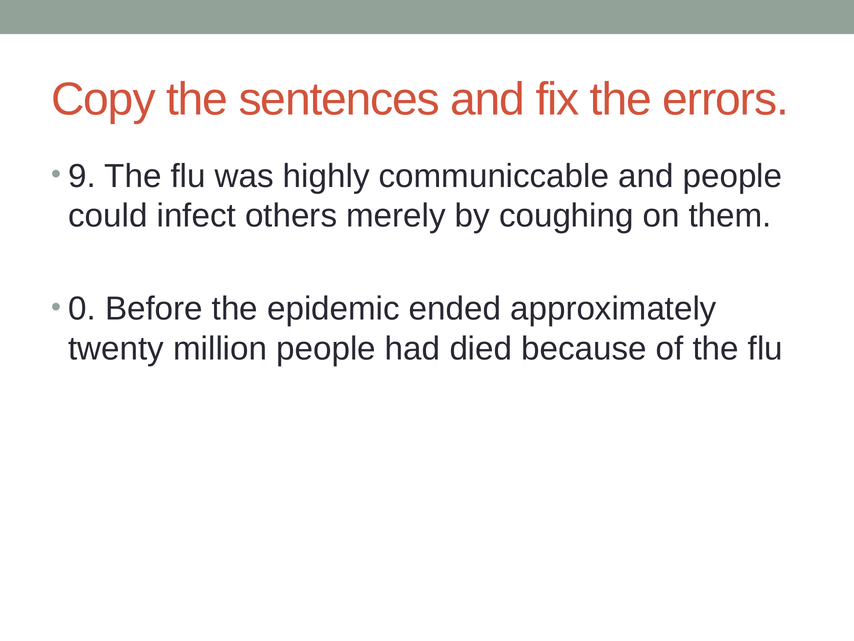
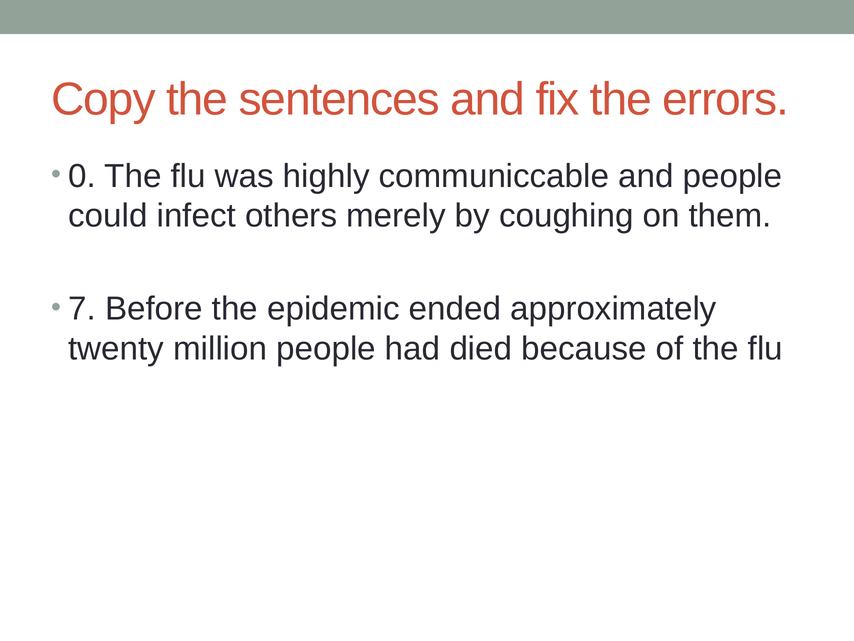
9: 9 -> 0 (82, 176)
0: 0 -> 7 (82, 309)
